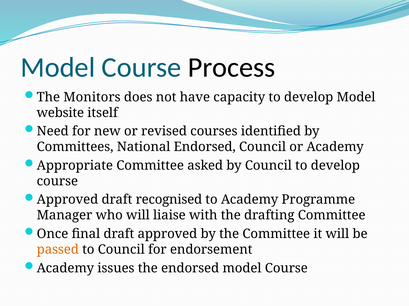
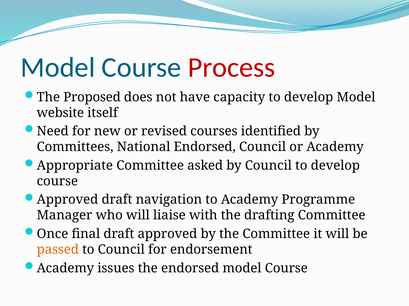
Process colour: black -> red (232, 68)
Monitors: Monitors -> Proposed (92, 97)
recognised: recognised -> navigation (169, 200)
